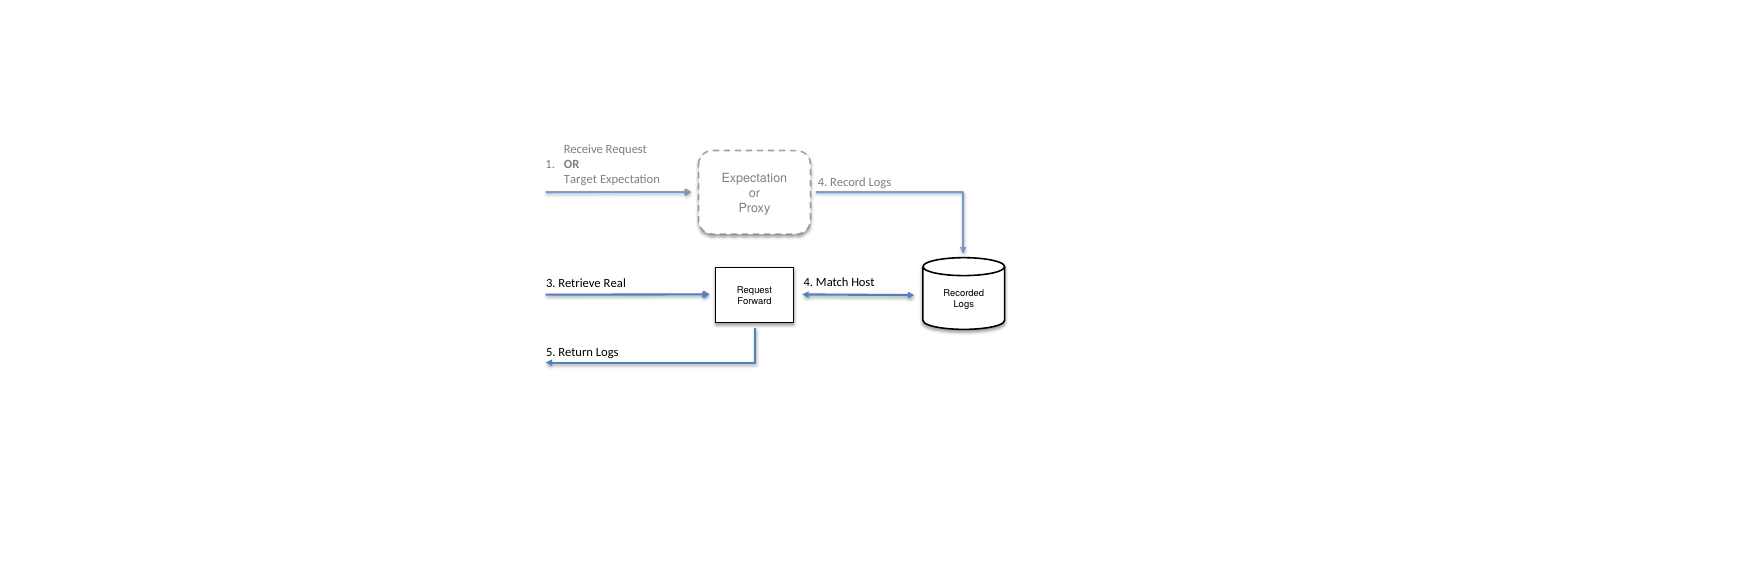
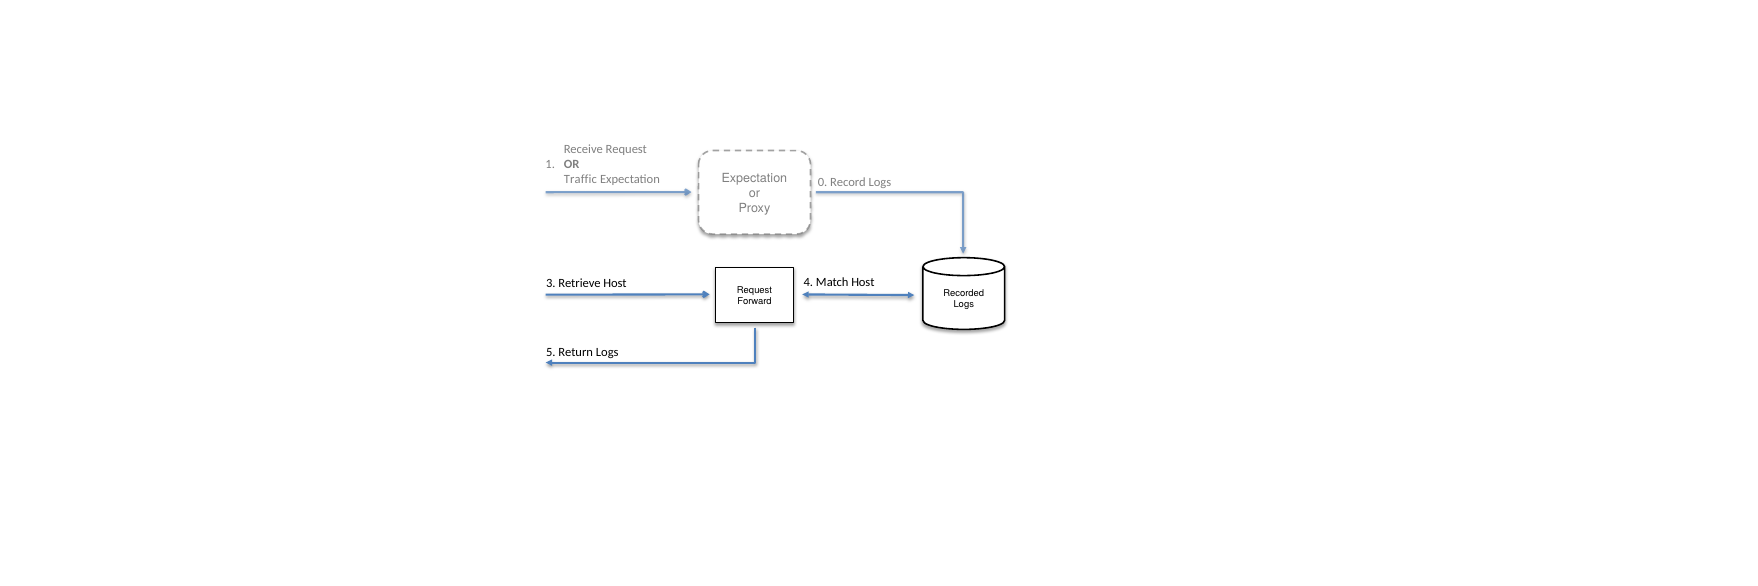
Target: Target -> Traffic (580, 180)
Expectation 4: 4 -> 0 (823, 182)
Retrieve Real: Real -> Host (615, 284)
